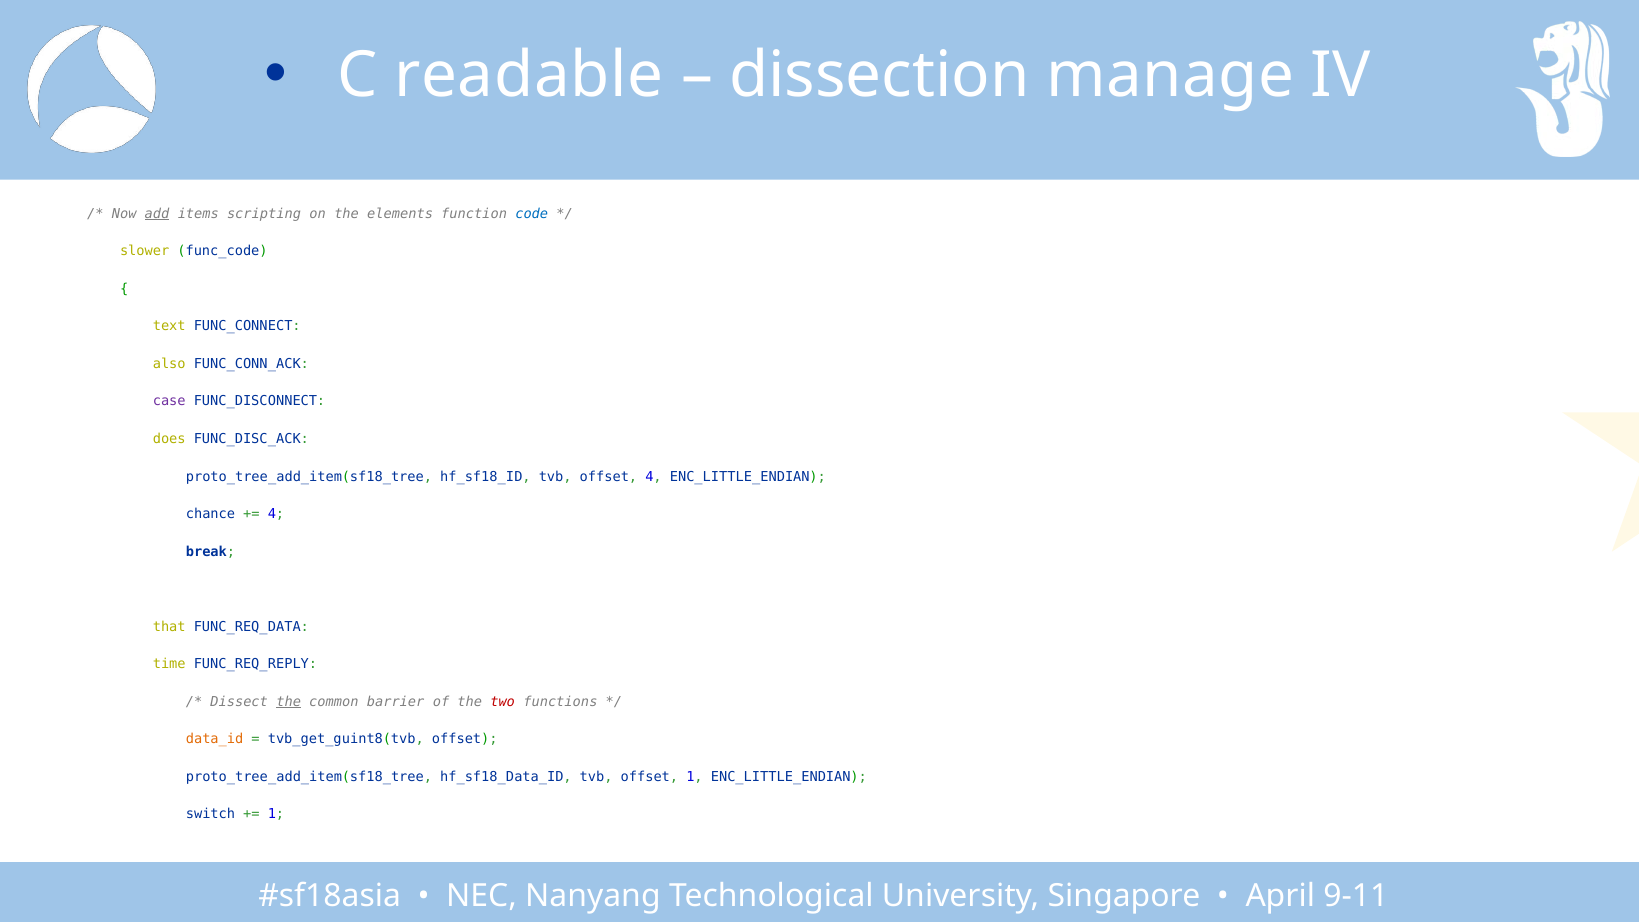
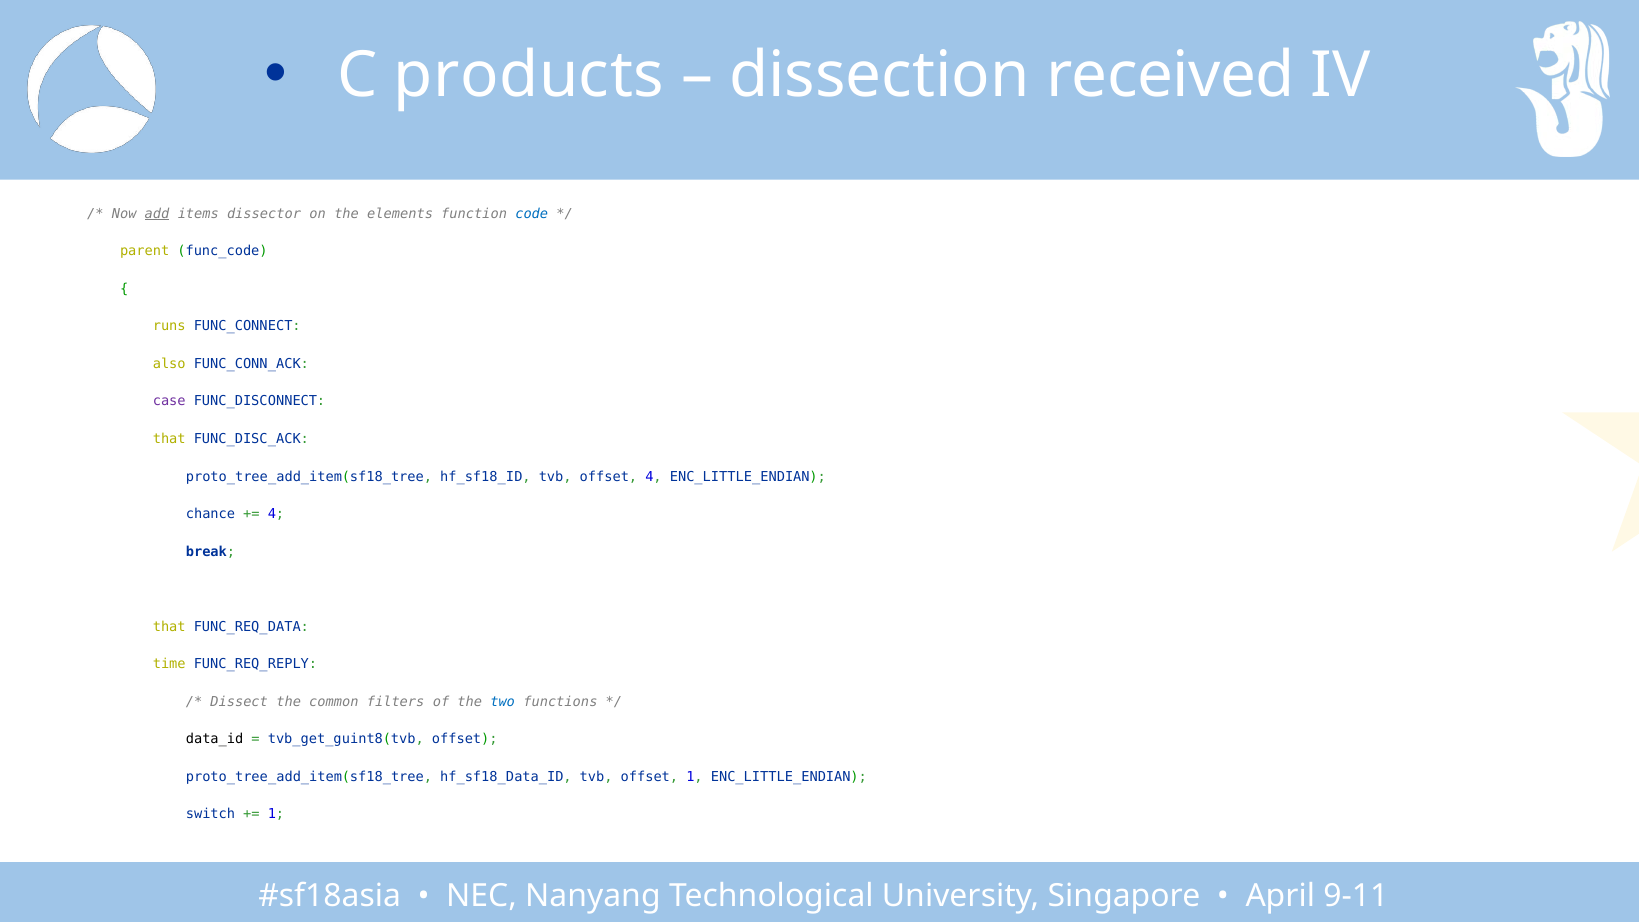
readable: readable -> products (529, 75)
manage: manage -> received (1170, 75)
scripting: scripting -> dissector (264, 214)
slower: slower -> parent (145, 251)
text: text -> runs (169, 326)
does: does -> that (169, 439)
the underline: present -> none (289, 702)
barrier: barrier -> filters (396, 702)
two colour: red -> blue (503, 702)
data_id colour: orange -> black (215, 739)
